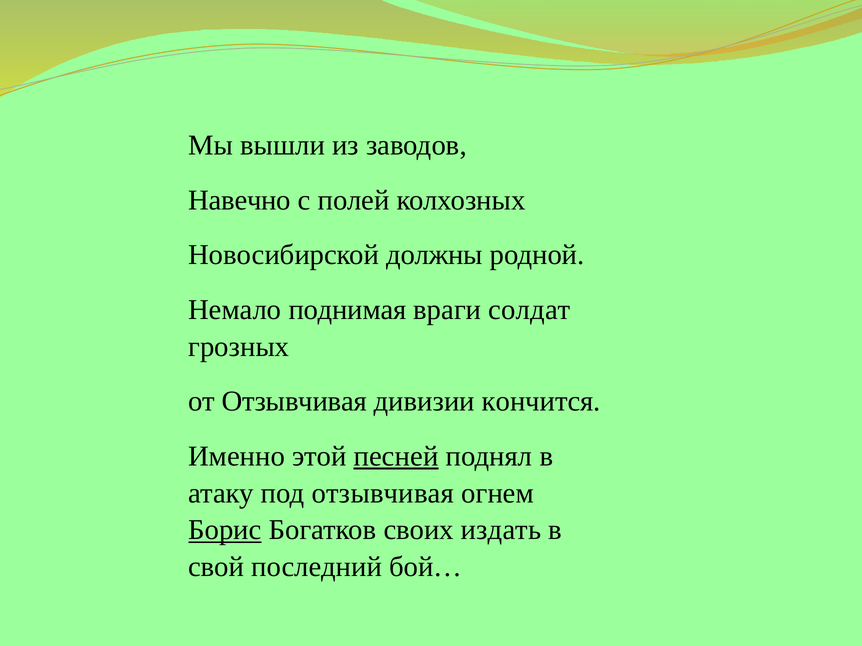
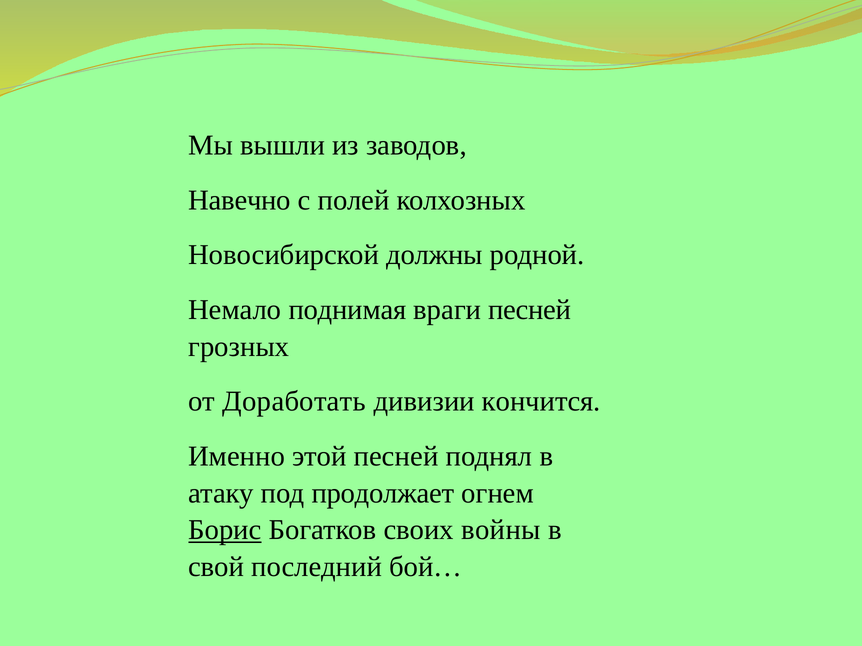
враги солдат: солдат -> песней (530, 310)
от Отзывчивая: Отзывчивая -> Доработать (294, 402)
песней underline: present -> none (396, 457)
под отзывчивая: отзывчивая -> продолжает (383, 493)
издать: издать -> войны (501, 530)
